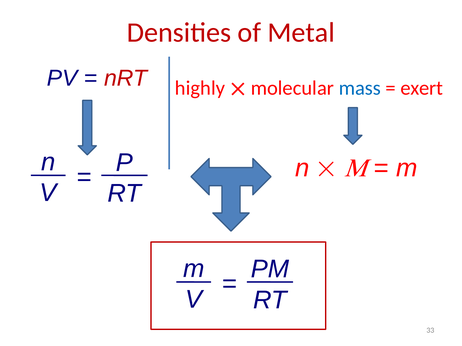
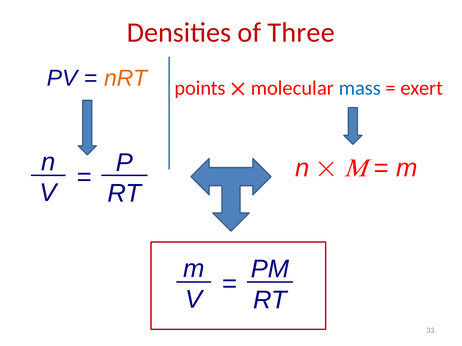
Metal: Metal -> Three (301, 33)
nRT colour: red -> orange (126, 78)
highly: highly -> points (200, 88)
